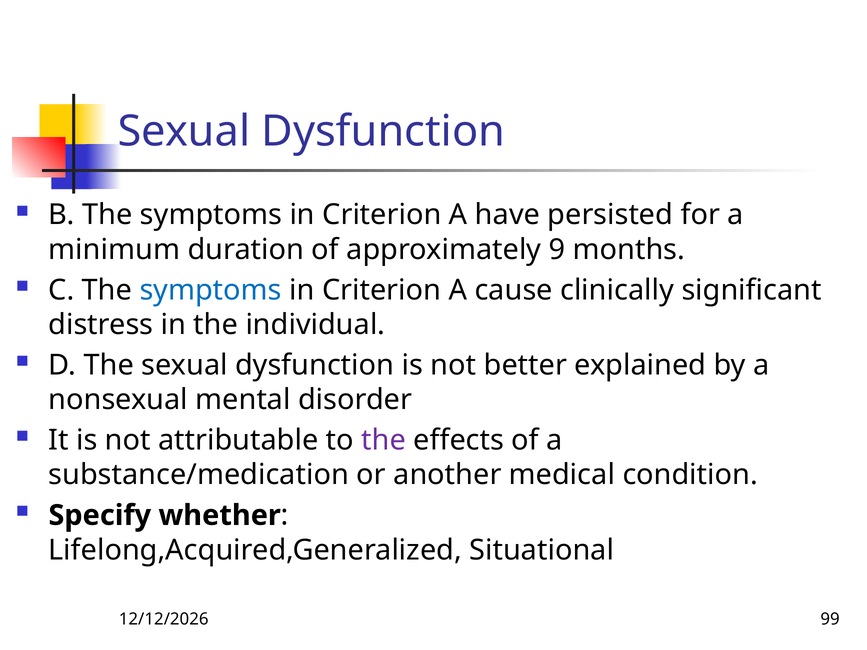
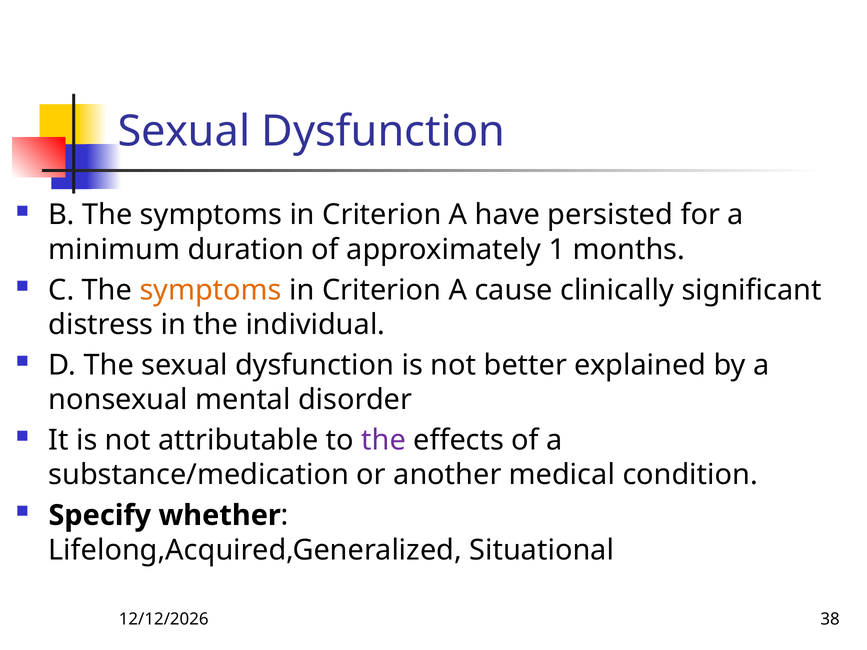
9: 9 -> 1 (557, 250)
symptoms colour: blue -> orange (211, 290)
99: 99 -> 38 (830, 619)
